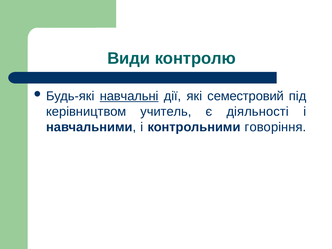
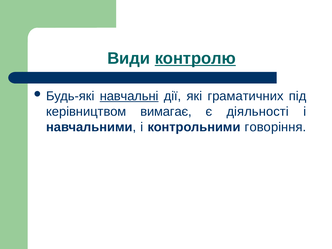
контролю underline: none -> present (195, 58)
семестровий: семестровий -> граматичних (246, 96)
учитель: учитель -> вимагає (166, 112)
